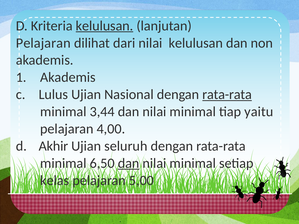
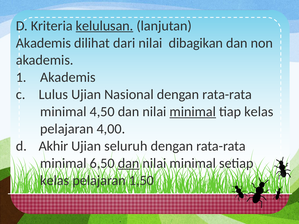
Pelajaran: Pelajaran -> Akademis (43, 43)
nilai kelulusan: kelulusan -> dibagikan (196, 43)
rata-rata underline: present -> none (227, 95)
3,44: 3,44 -> 4,50 (102, 112)
minimal underline: none -> present (193, 112)
tiap yaitu: yaitu -> kelas (259, 112)
5,00: 5,00 -> 1,50 (141, 181)
